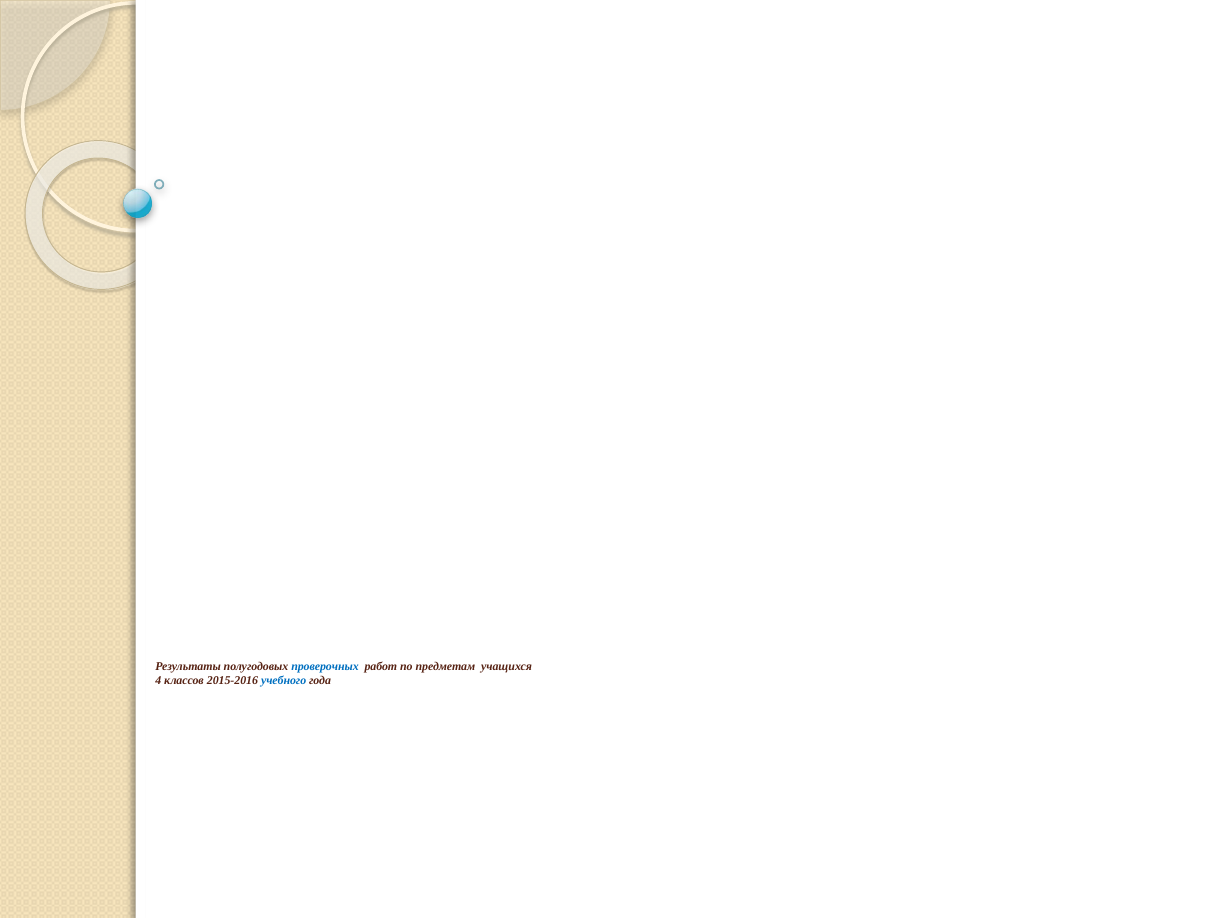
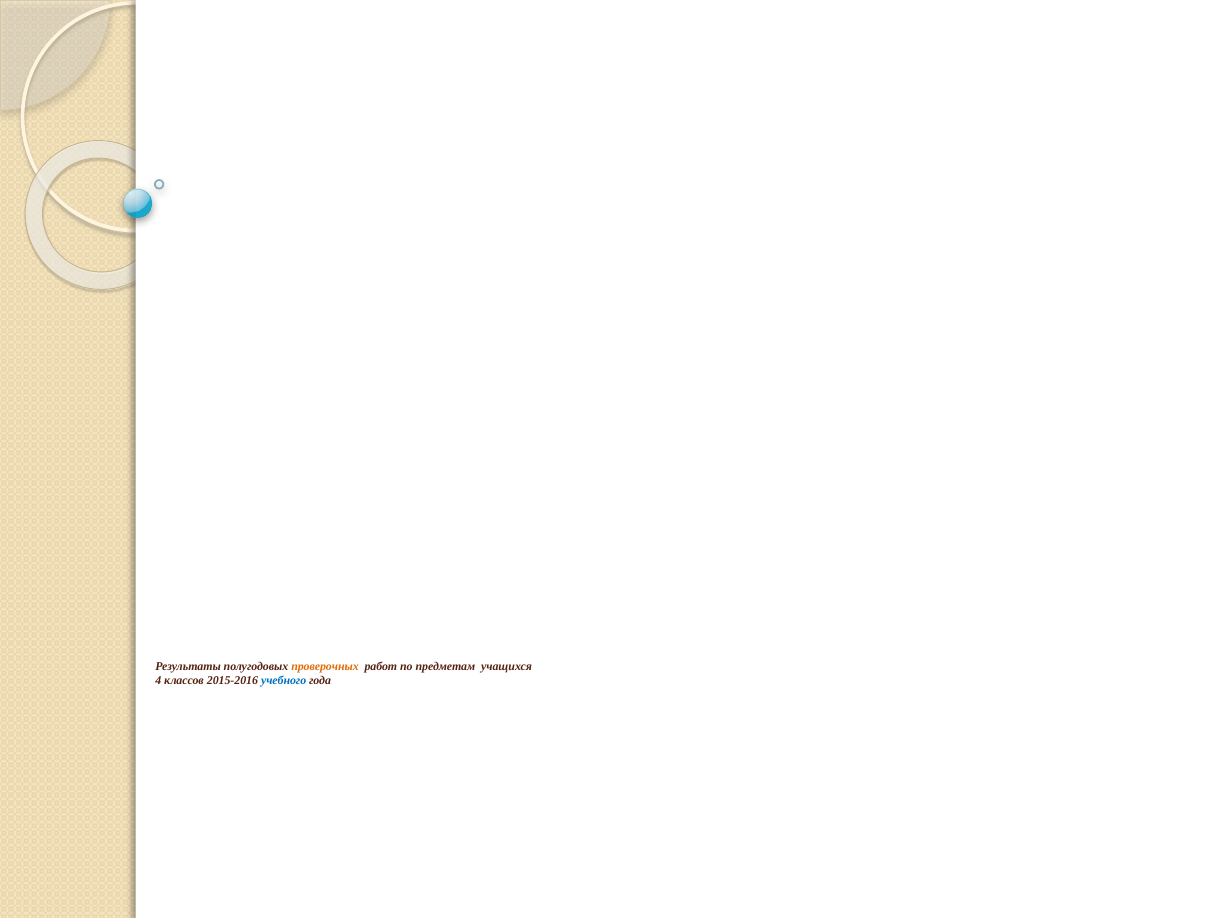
проверочных colour: blue -> orange (325, 666)
